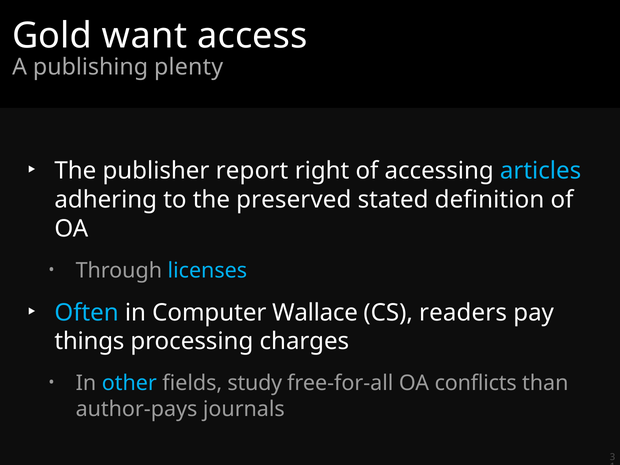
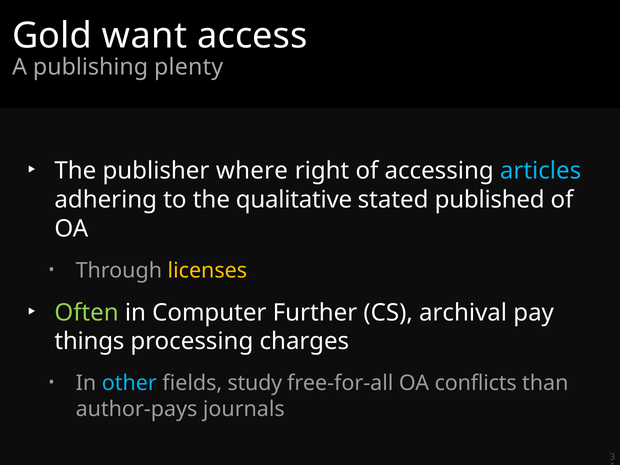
report: report -> where (252, 171)
preserved: preserved -> qualitative (294, 200)
definition: definition -> published (490, 200)
licenses colour: light blue -> yellow (207, 270)
Often colour: light blue -> light green (87, 313)
Wallace: Wallace -> Further (315, 313)
readers: readers -> archival (463, 313)
